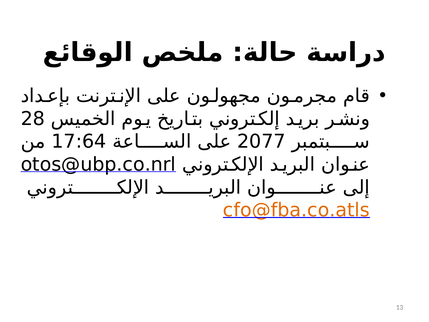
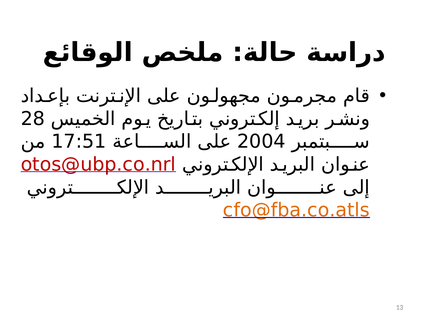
17:64: 17:64 -> 17:51 (79, 142)
2077: 2077 -> 2004 (261, 142)
otos@ubp.co.nrl colour: black -> red (98, 164)
